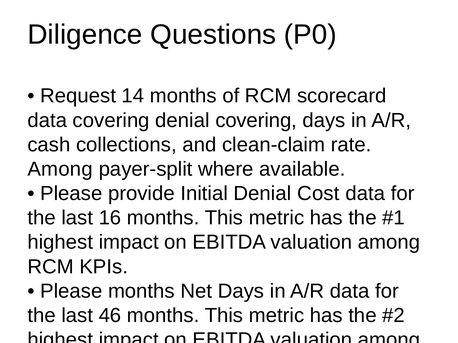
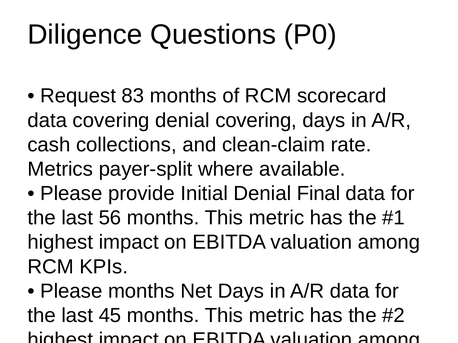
14: 14 -> 83 (133, 96)
Among: Among -> Metrics (60, 169)
Denial Cost: Cost -> Final (319, 194)
16: 16 -> 56 (110, 218)
46: 46 -> 45 (110, 316)
